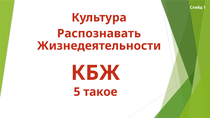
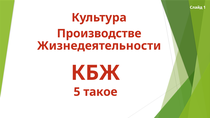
Распознавать: Распознавать -> Производстве (99, 34)
